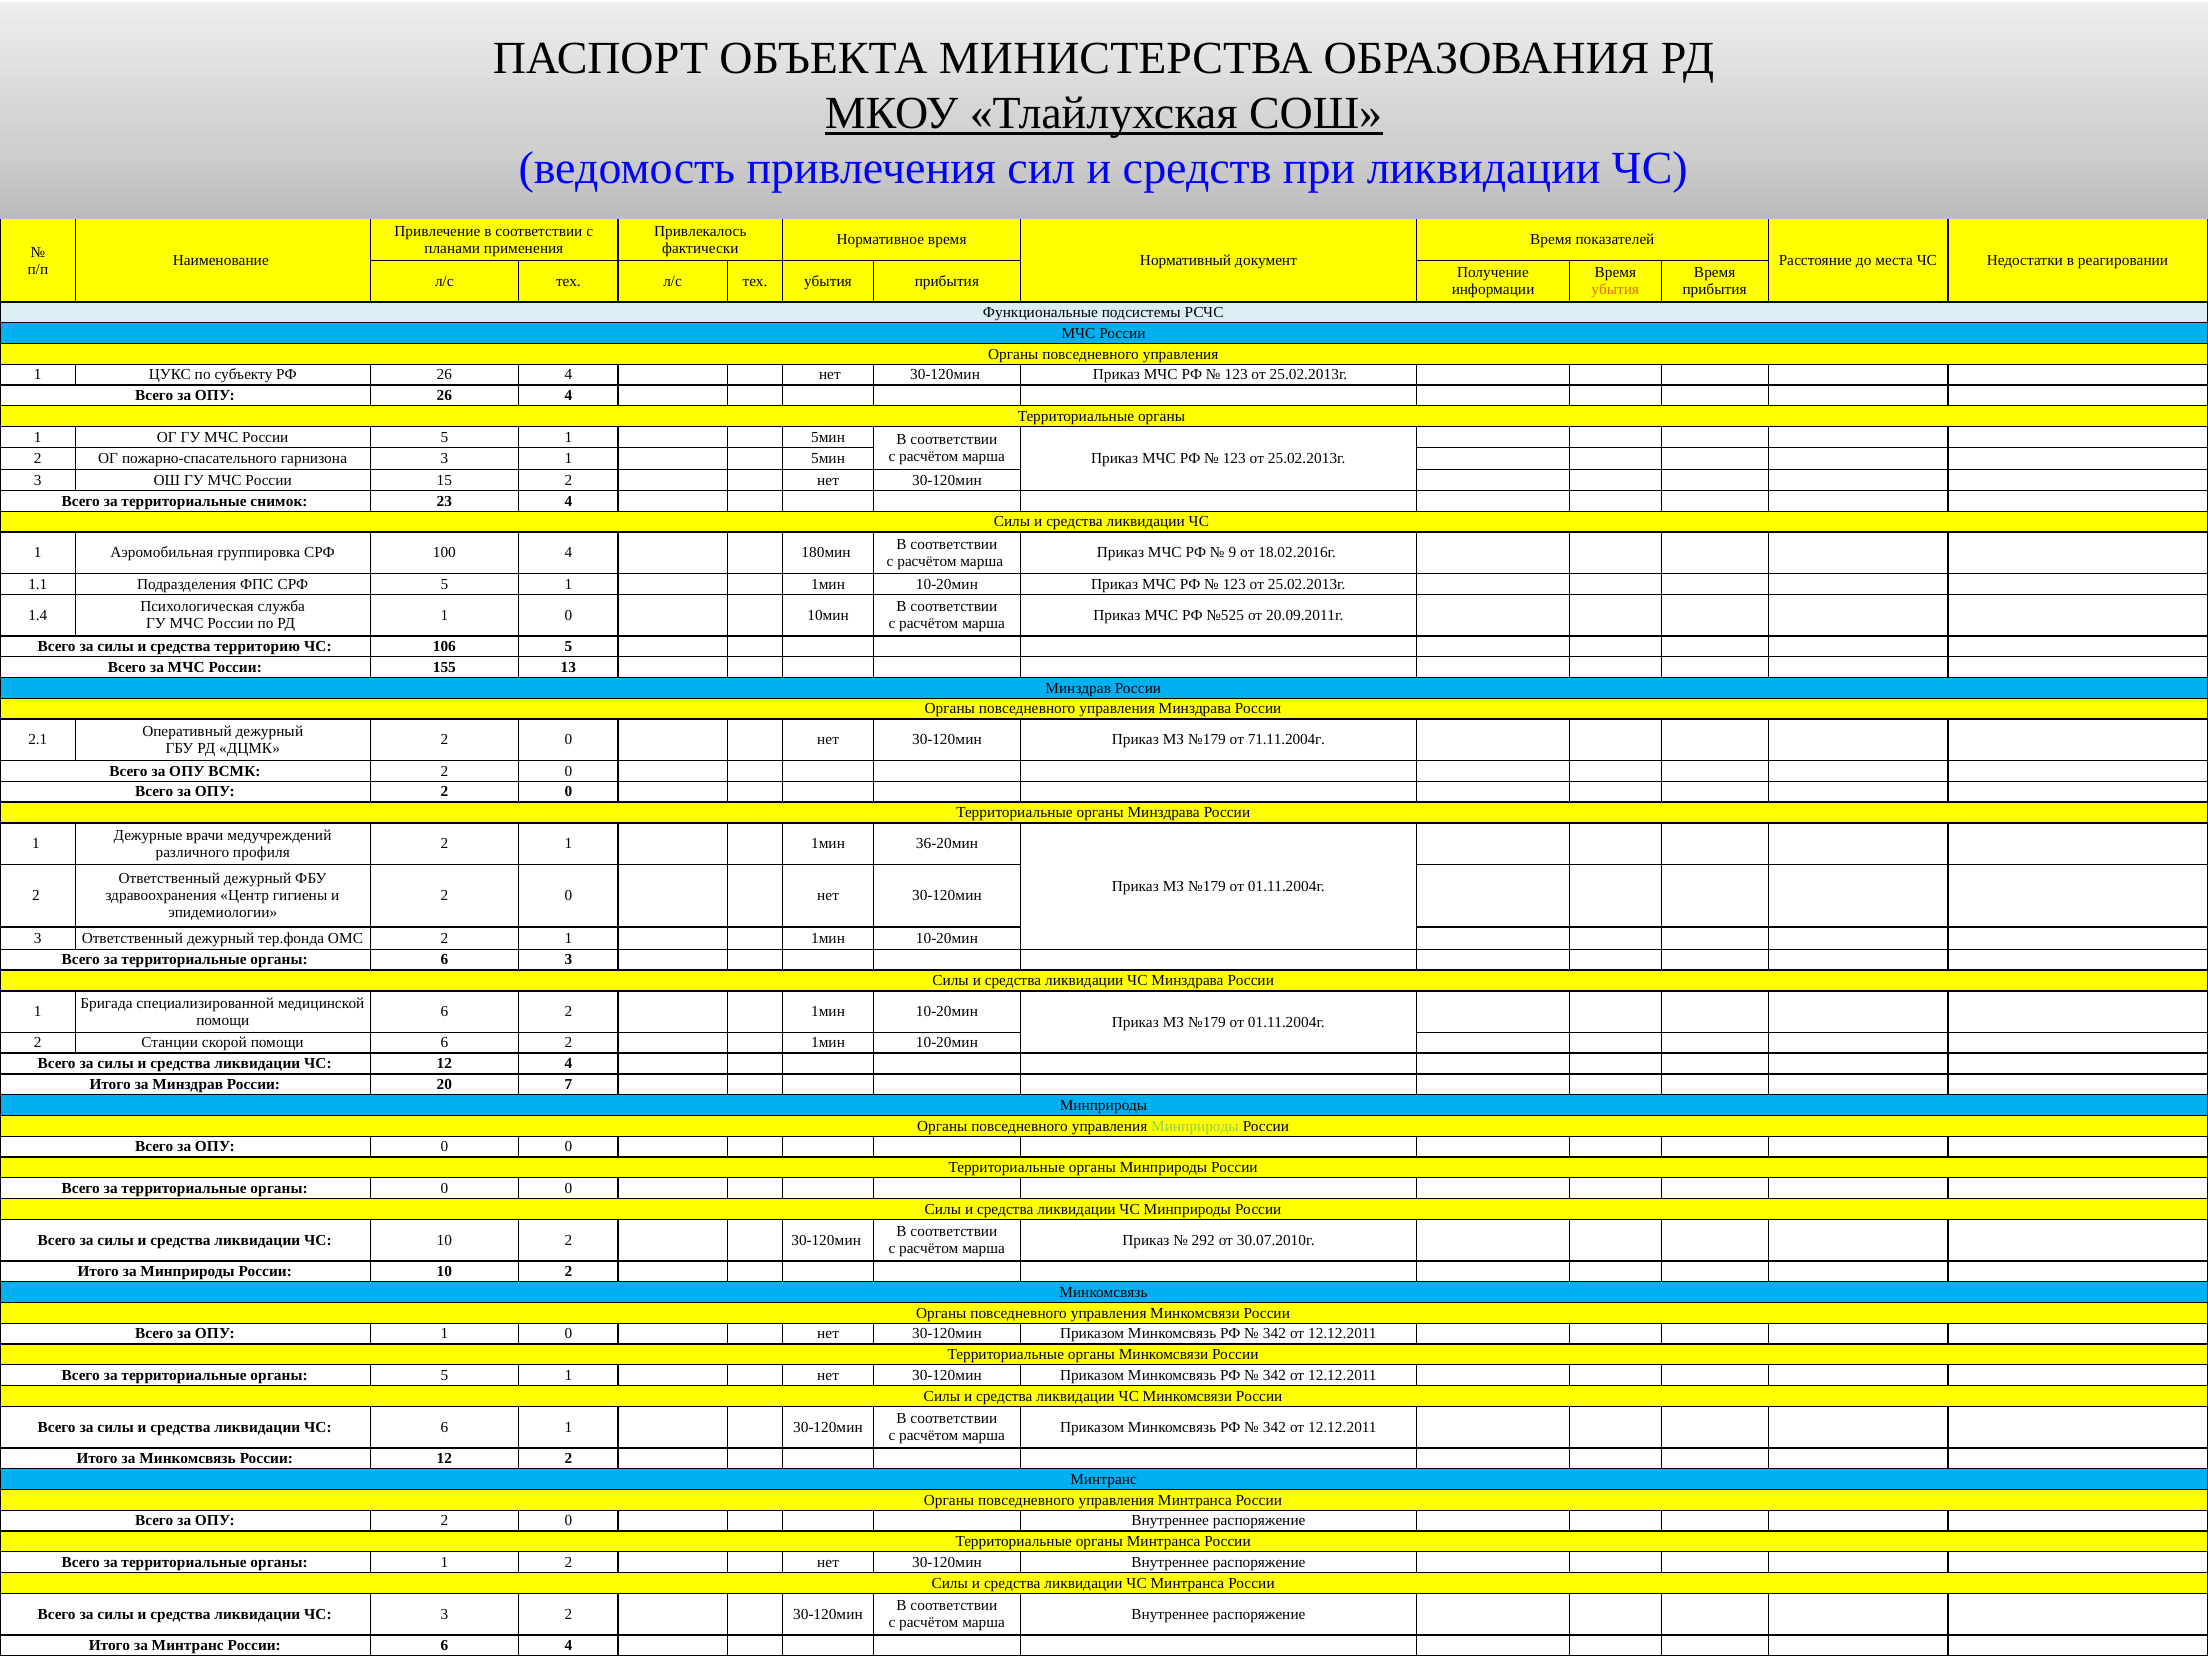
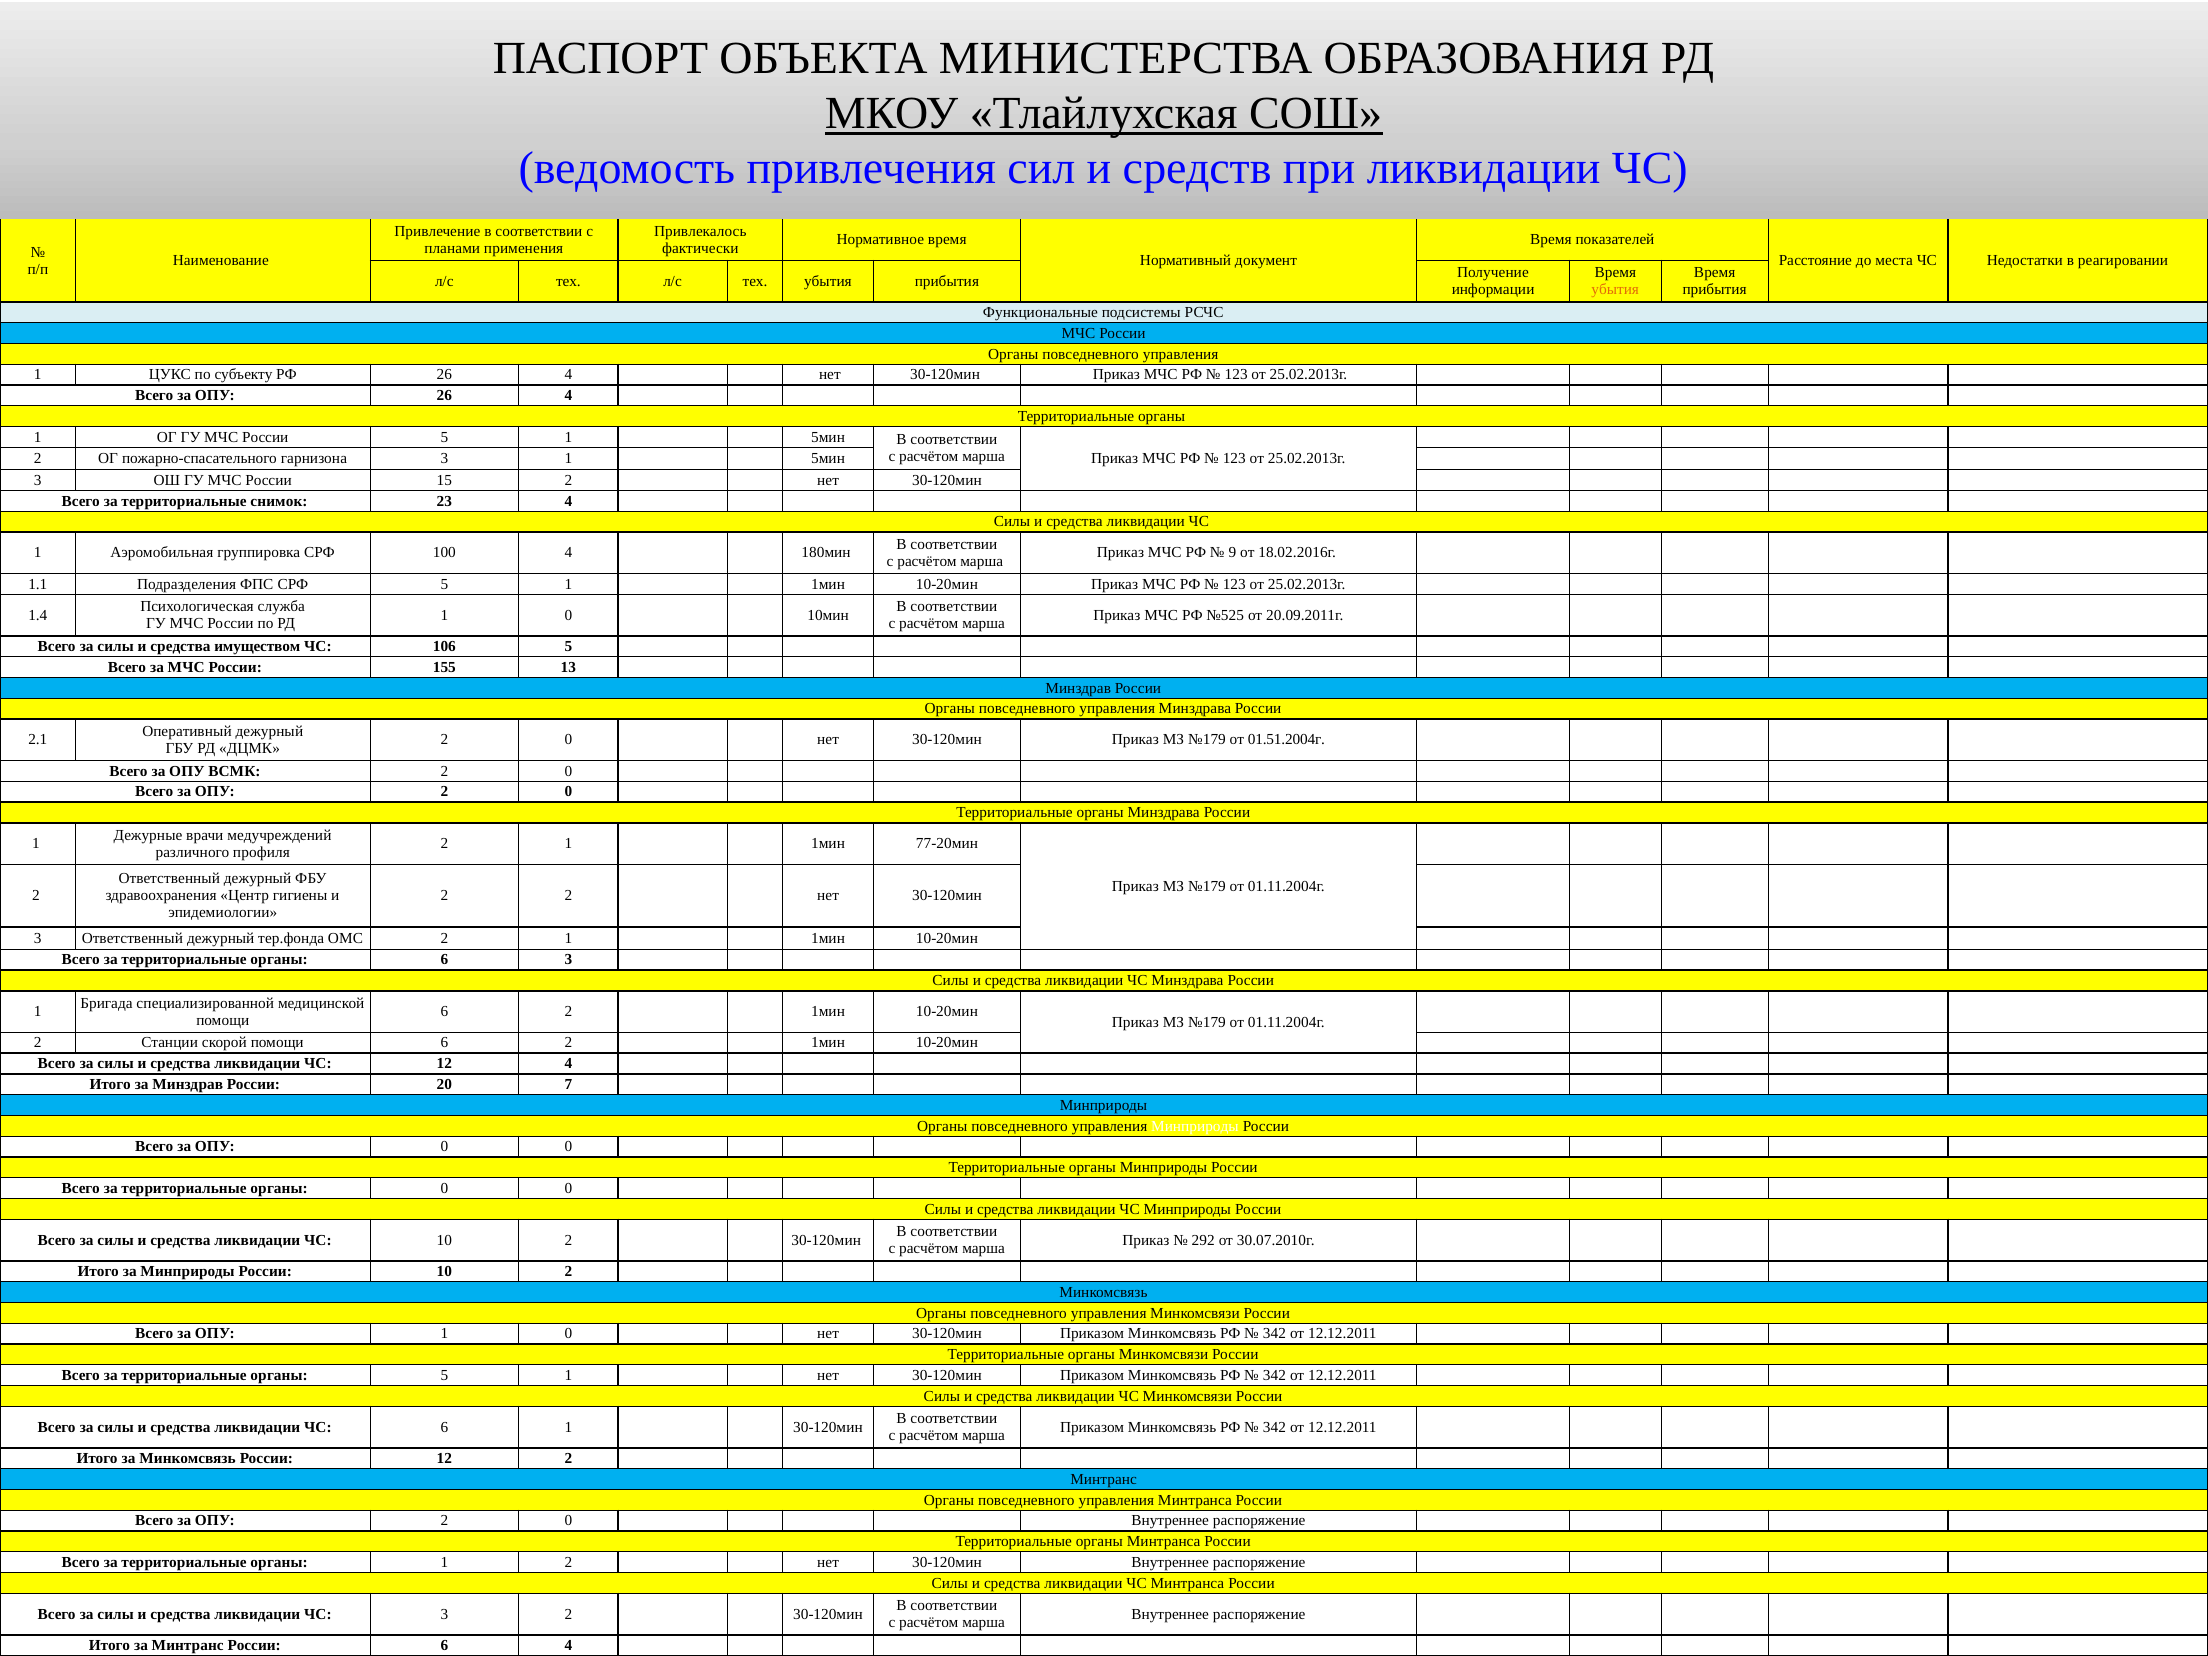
территорию: территорию -> имуществом (257, 646)
71.11.2004г: 71.11.2004г -> 01.51.2004г (1286, 740)
36-20мин: 36-20мин -> 77-20мин (947, 844)
0: 0 -> 2 (568, 896)
Минприроды colour: light green -> white (1195, 1126)
